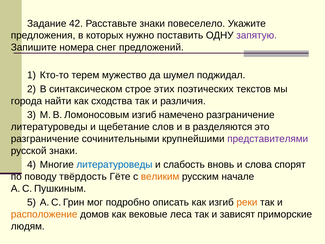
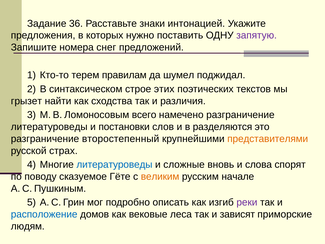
42: 42 -> 36 (76, 24)
повеселело: повеселело -> интонацией (196, 24)
мужество: мужество -> правилам (124, 75)
города: города -> грызет (26, 101)
Ломоносовым изгиб: изгиб -> всего (144, 115)
щебетание: щебетание -> постановки (124, 127)
сочинительными: сочинительными -> второстепенный (121, 139)
представителями colour: purple -> orange (268, 139)
русской знаки: знаки -> страх (63, 151)
слабость: слабость -> сложные (184, 164)
твёрдость: твёрдость -> сказуемое (83, 176)
реки colour: orange -> purple (247, 202)
расположение colour: orange -> blue (44, 214)
